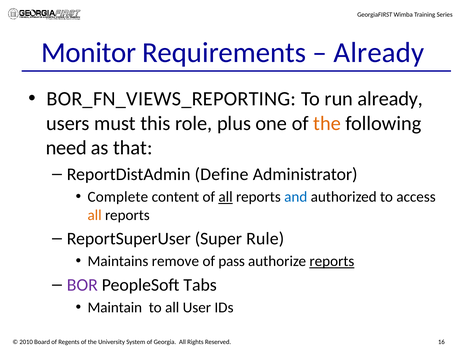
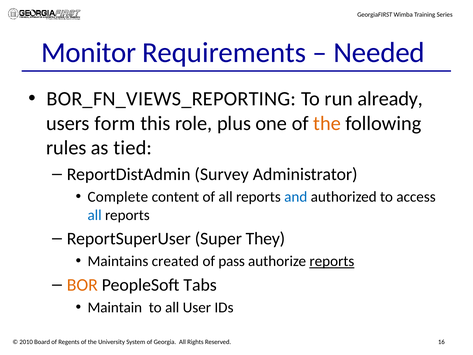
Already: Already -> Needed (379, 52)
must: must -> form (115, 123)
need: need -> rules (66, 148)
that: that -> tied (133, 148)
Define: Define -> Survey (222, 174)
all underline: present -> none (226, 197)
all colour: orange -> blue (95, 215)
Rule: Rule -> They (265, 238)
remove: remove -> created (175, 261)
BOR colour: purple -> orange (82, 285)
